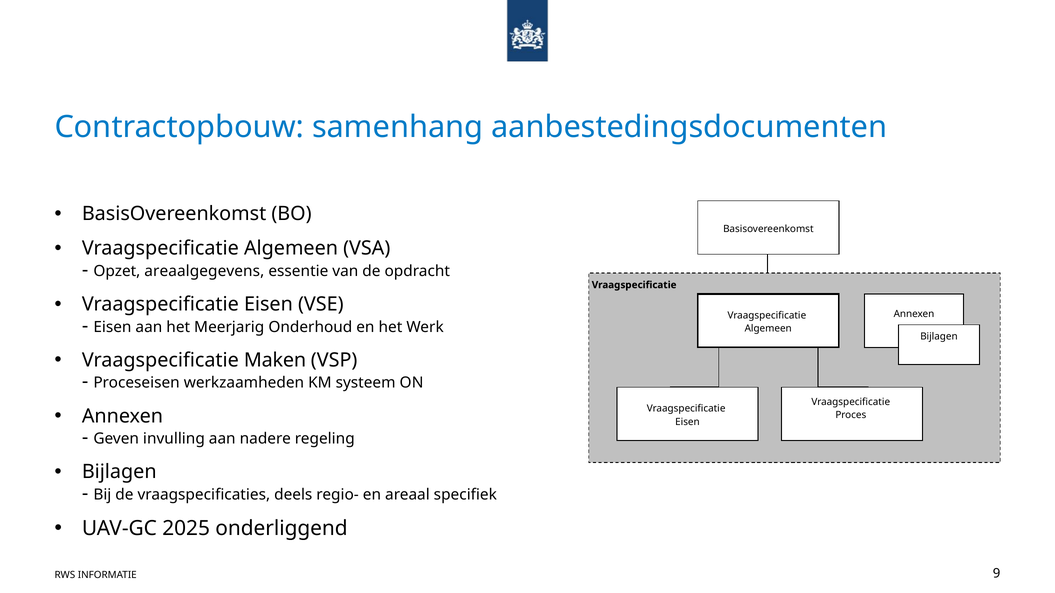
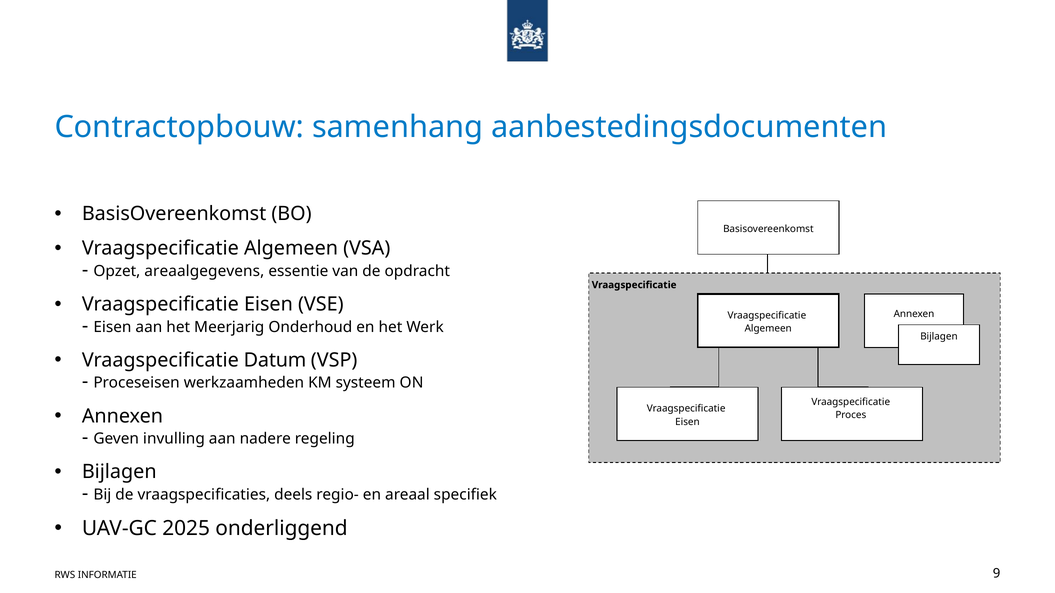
Maken: Maken -> Datum (275, 360)
